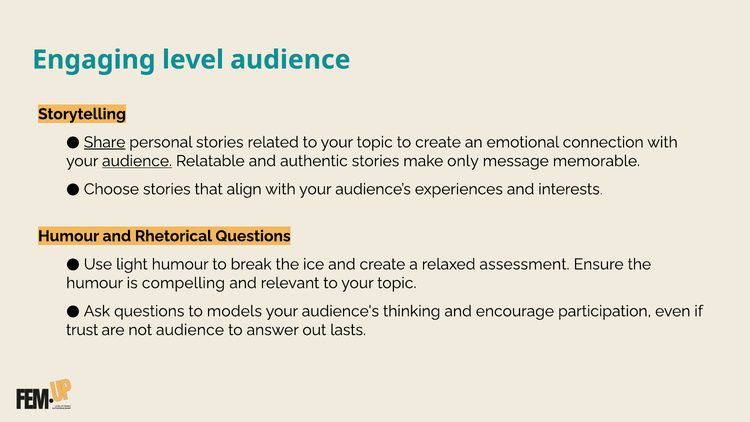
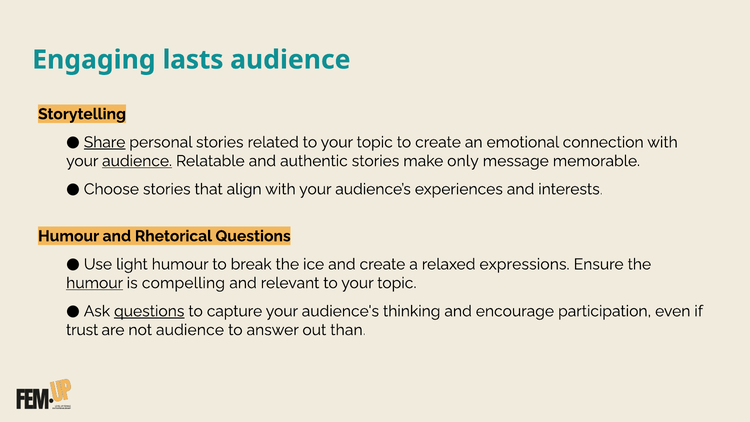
level: level -> lasts (193, 60)
assessment: assessment -> expressions (525, 264)
humour underline: none -> present (95, 283)
questions underline: none -> present (149, 311)
models: models -> capture (235, 311)
lasts: lasts -> than (348, 330)
